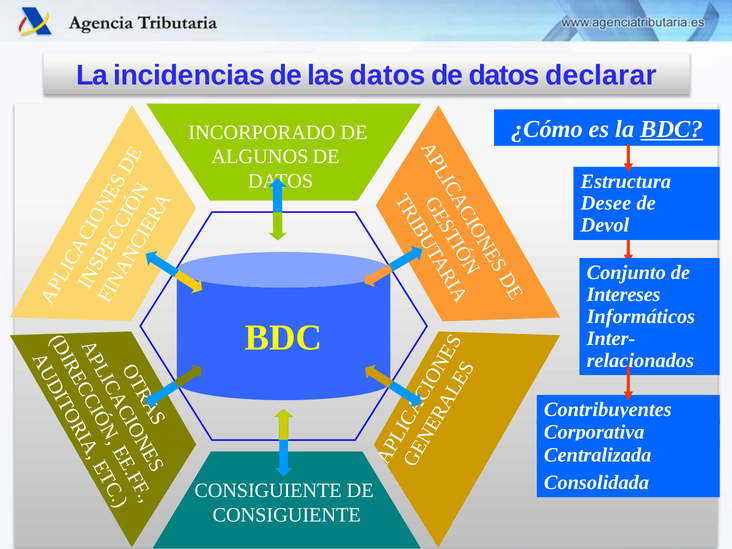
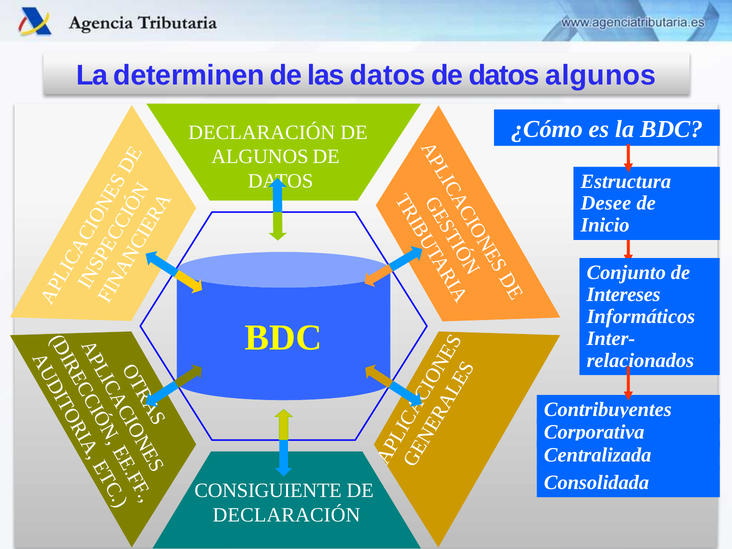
incidencias: incidencias -> determinen (189, 75)
datos declarar: declarar -> algunos (601, 75)
BDC underline: present -> none (672, 129)
INCORPORADO: INCORPORADO -> DECLARACIÓN (262, 132)
Devol: Devol -> Inicio (605, 225)
CONSIGUIENTE: CONSIGUIENTE -> DECLARACIÓN (287, 515)
